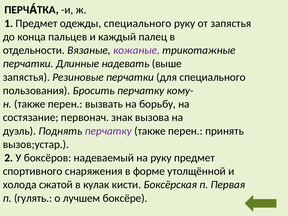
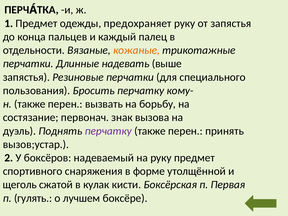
одежды специального: специального -> предохраняет (138, 23)
кожаные colour: purple -> orange (136, 50)
холода: холода -> щеголь (20, 185)
